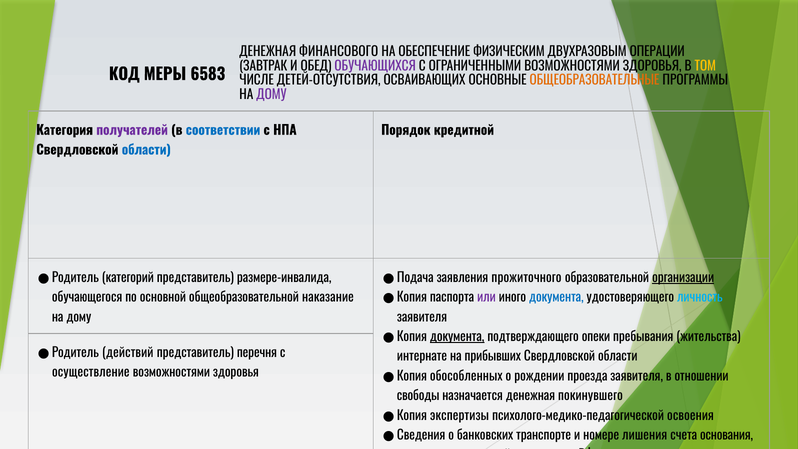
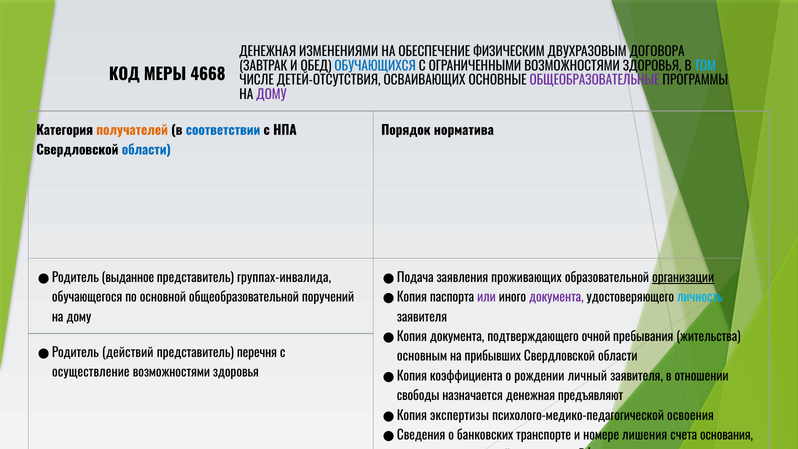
ФИНАНСОВОГО: ФИНАНСОВОГО -> ИЗМЕНЕНИЯМИ (339, 52)
ОПЕРАЦИИ: ОПЕРАЦИИ -> ДОГОВОРА (657, 52)
ОБУЧАЮЩИХСЯ colour: purple -> blue (375, 66)
ТОМ colour: yellow -> light blue (705, 66)
6583: 6583 -> 4668 (208, 75)
ОБЩЕОБРАЗОВАТЕЛЬНЫЕ colour: orange -> purple (595, 81)
получателей colour: purple -> orange (132, 130)
Порядок кредитной: кредитной -> норматива (464, 130)
категорий: категорий -> выданное (128, 278)
размере-инвалида: размере-инвалида -> группах-инвалида (284, 278)
прожиточного: прожиточного -> проживающих (526, 278)
документа colour: blue -> purple (556, 297)
наказание: наказание -> поручений (328, 297)
документа underline: present -> none (457, 337)
опеки: опеки -> очной (596, 337)
интернате: интернате -> основным (422, 357)
обособленных: обособленных -> коэффициента (466, 376)
проезда: проезда -> личный (587, 376)
покинувшего: покинувшего -> предъявляют (591, 396)
